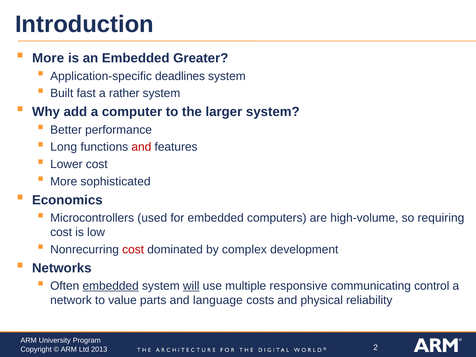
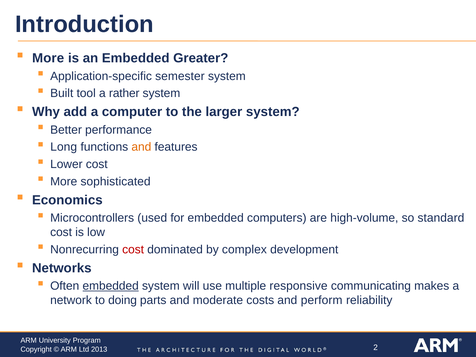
deadlines: deadlines -> semester (180, 76)
fast: fast -> tool (86, 93)
and colour: red -> orange (141, 147)
requiring: requiring -> standard (441, 218)
will underline: present -> none (191, 286)
control: control -> makes (432, 286)
value: value -> doing (123, 300)
language: language -> moderate (218, 300)
physical: physical -> perform (322, 300)
